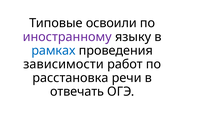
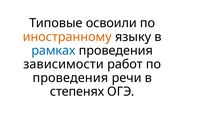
иностранному colour: purple -> orange (67, 37)
расстановка: расстановка -> проведения (70, 78)
отвечать: отвечать -> степенях (77, 91)
